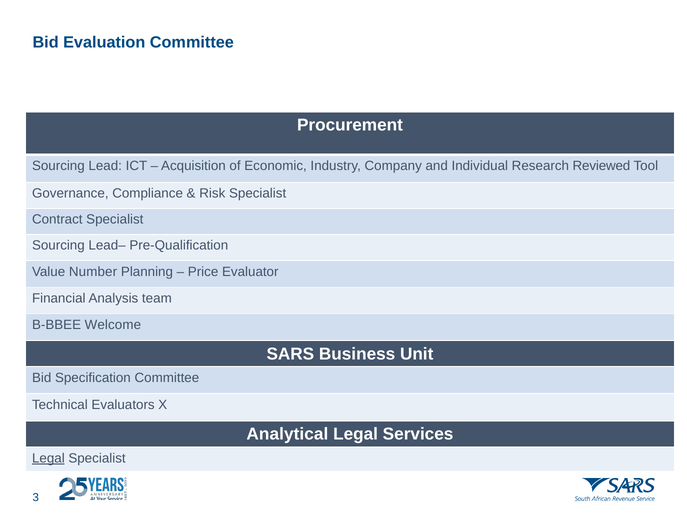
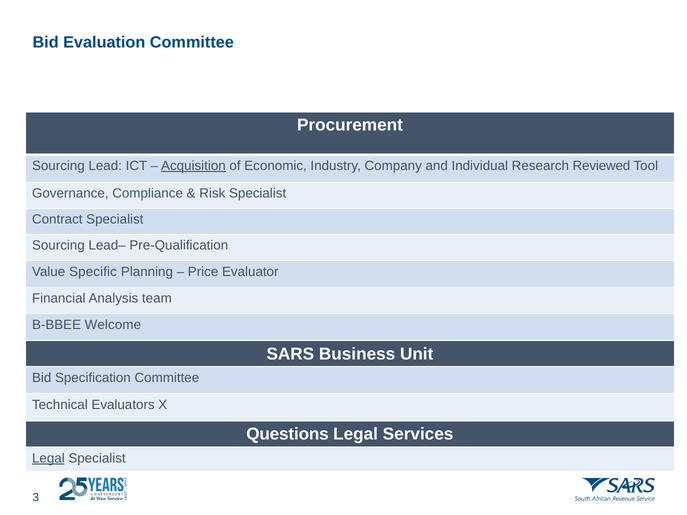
Acquisition underline: none -> present (193, 166)
Number: Number -> Specific (93, 272)
Analytical: Analytical -> Questions (288, 434)
